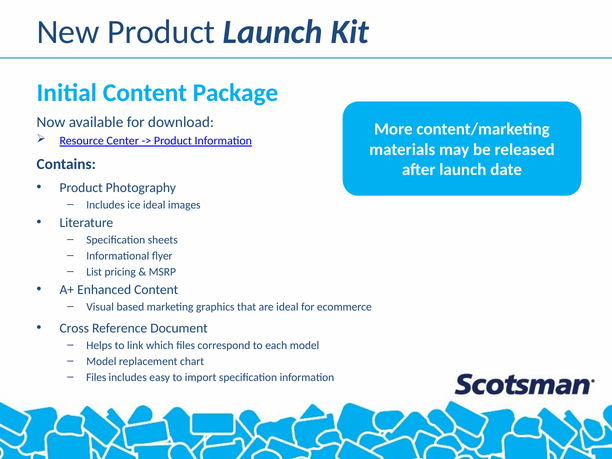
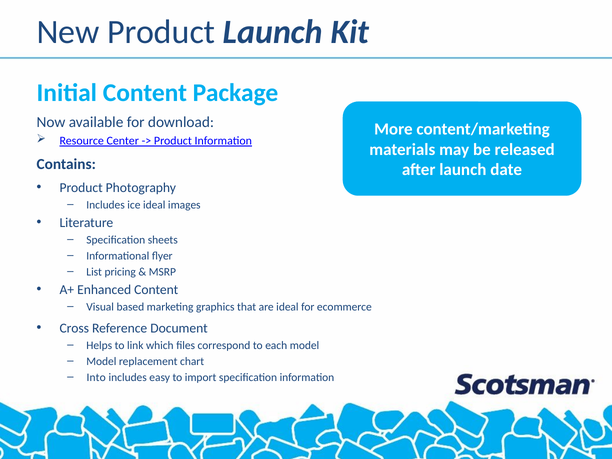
Files: Files -> Into (96, 377)
